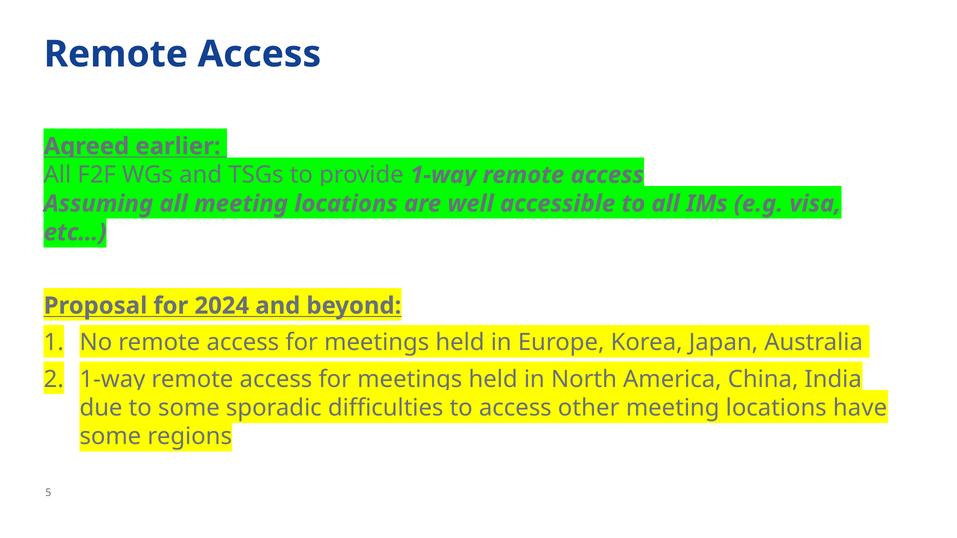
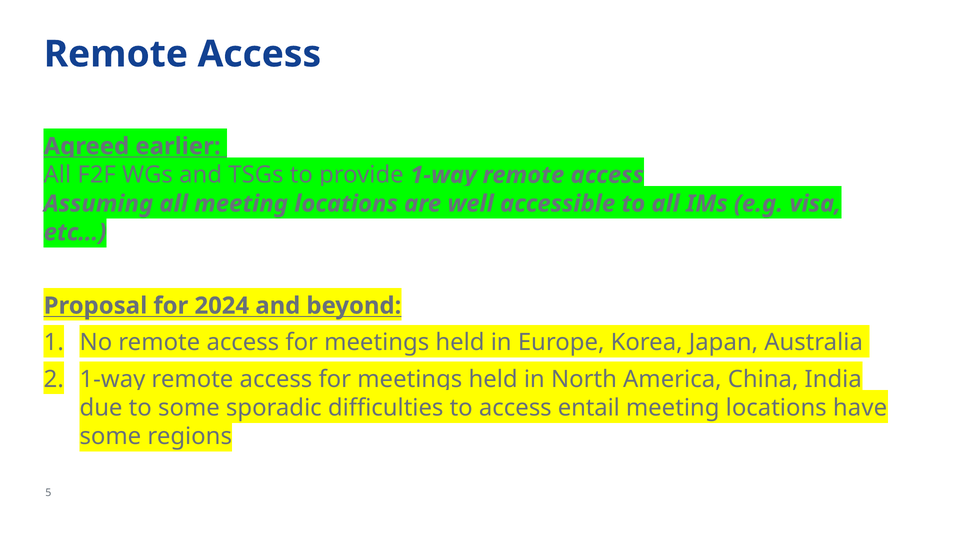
other: other -> entail (589, 408)
